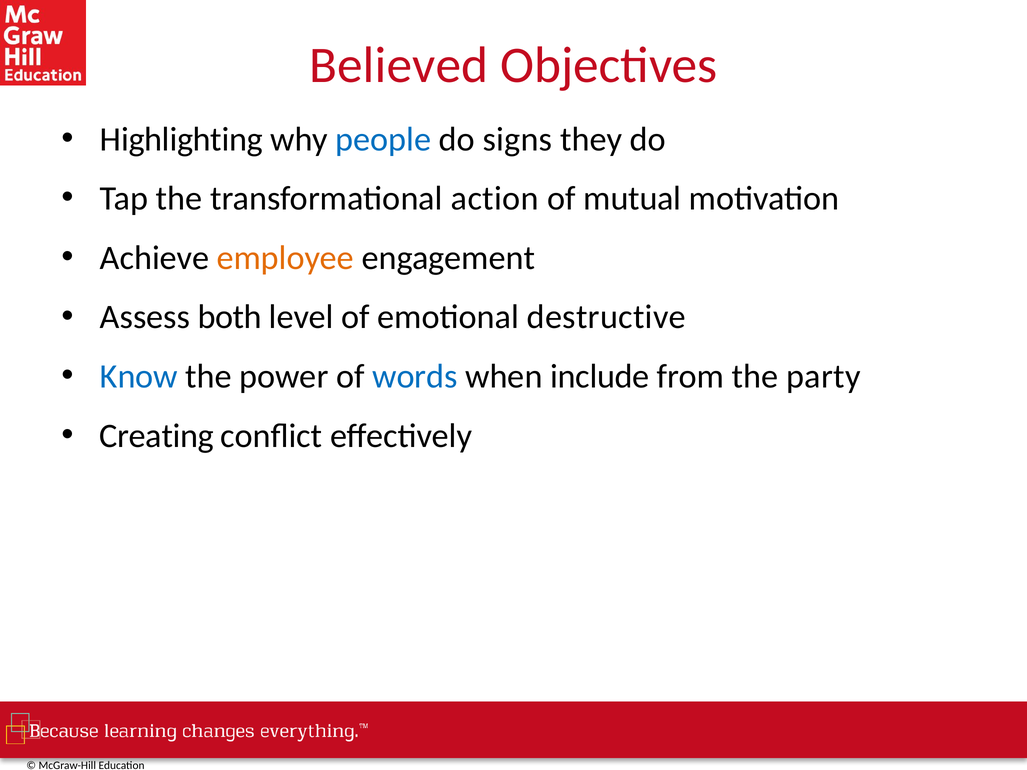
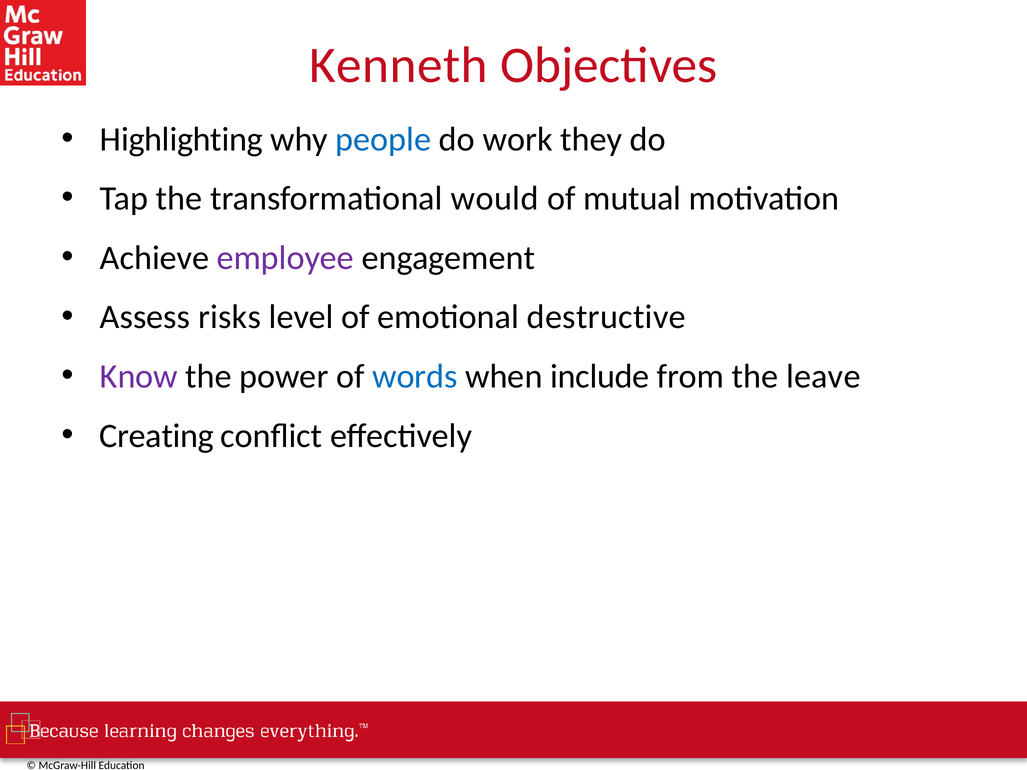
Believed: Believed -> Kenneth (399, 65)
signs: signs -> work (518, 139)
action: action -> would (495, 199)
employee colour: orange -> purple (285, 258)
both: both -> risks (229, 317)
Know colour: blue -> purple (139, 377)
party: party -> leave (823, 377)
